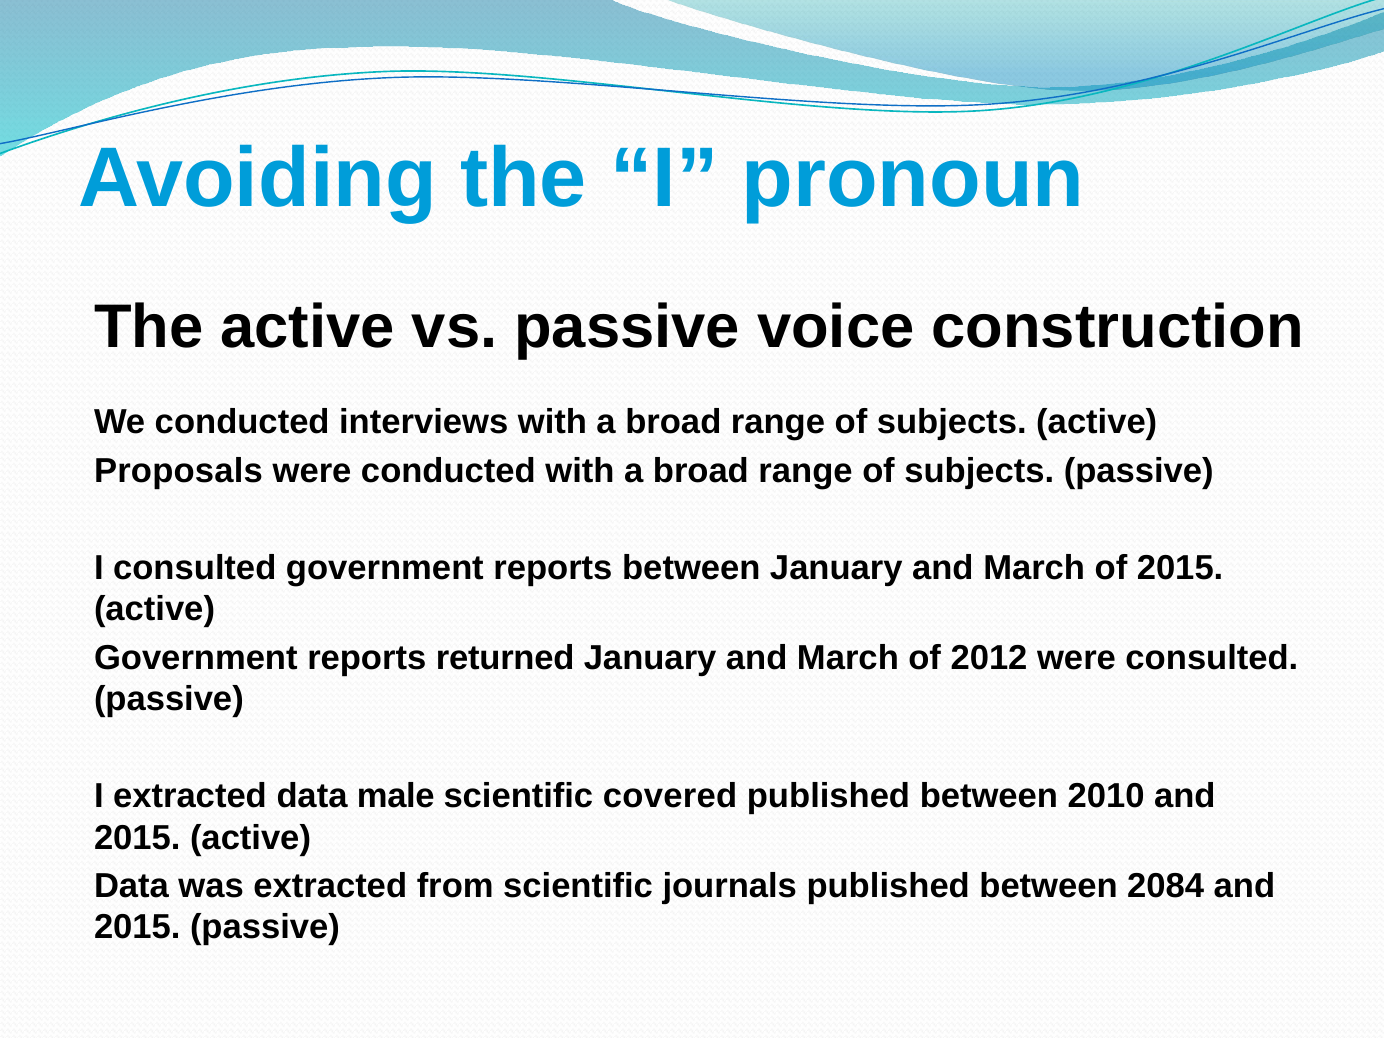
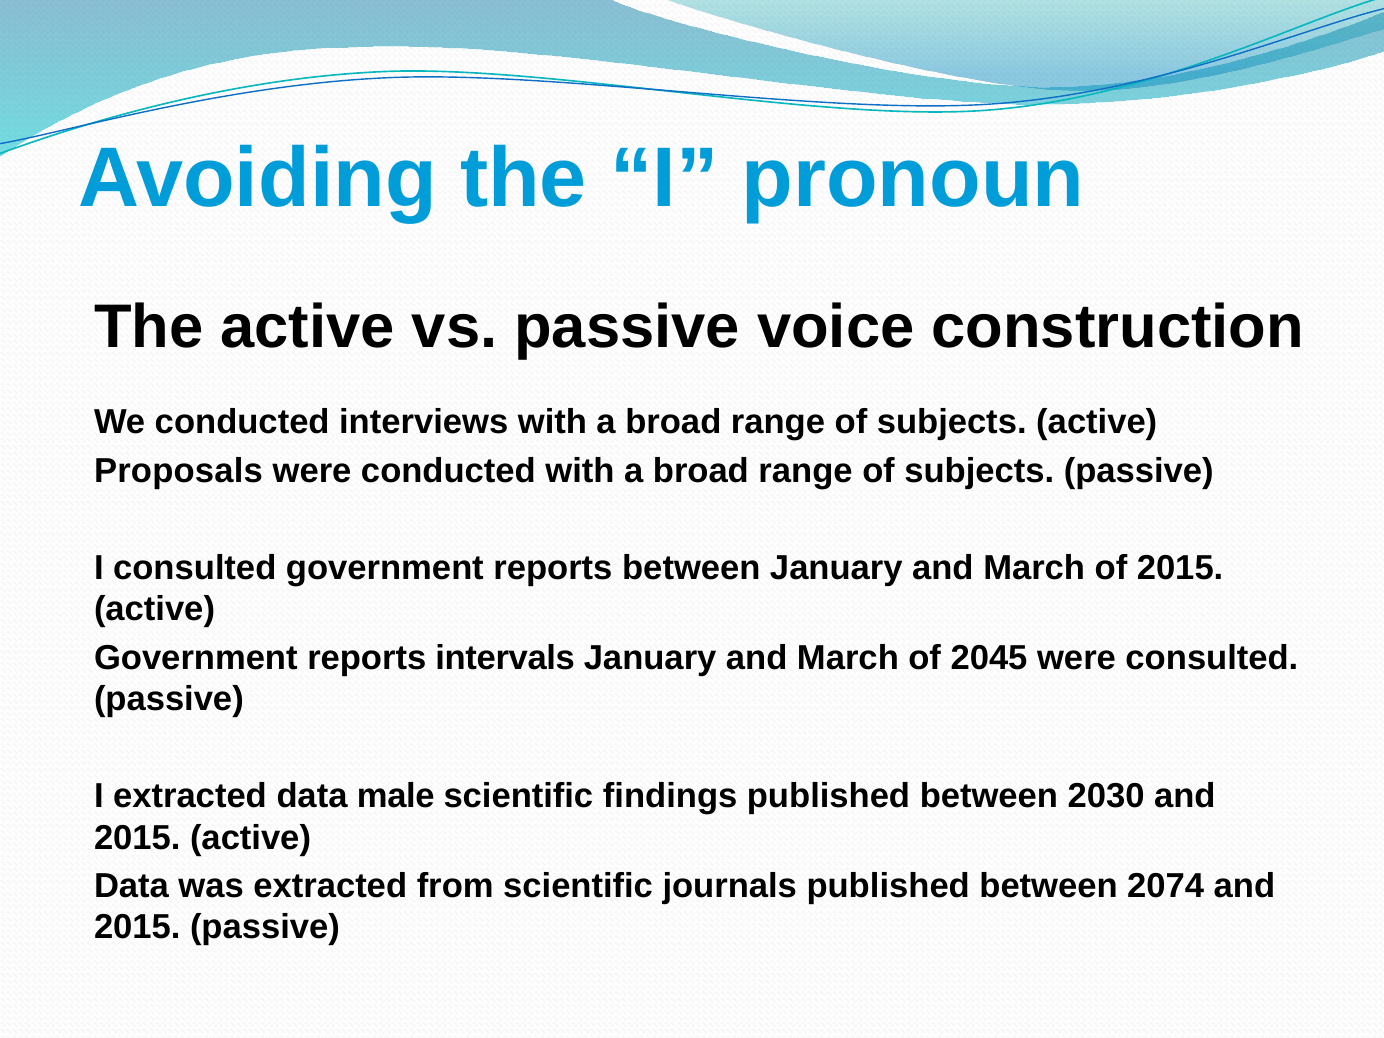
returned: returned -> intervals (505, 658)
2012: 2012 -> 2045 (989, 658)
covered: covered -> findings (670, 796)
2010: 2010 -> 2030 (1106, 796)
2084: 2084 -> 2074 (1166, 886)
